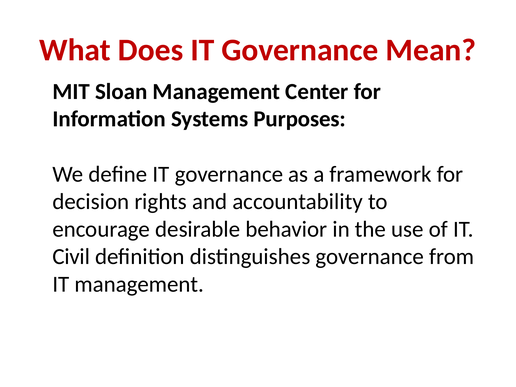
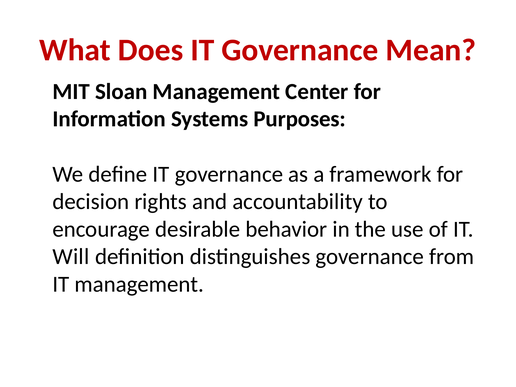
Civil: Civil -> Will (71, 257)
